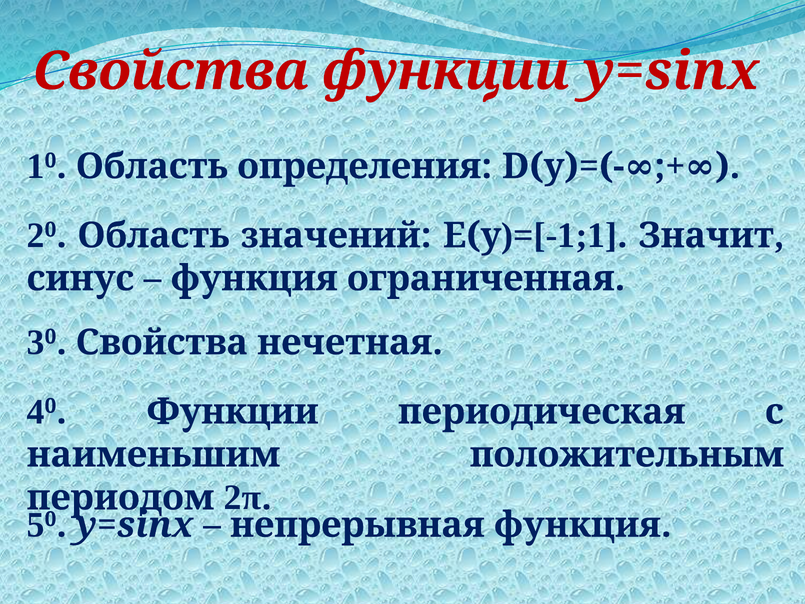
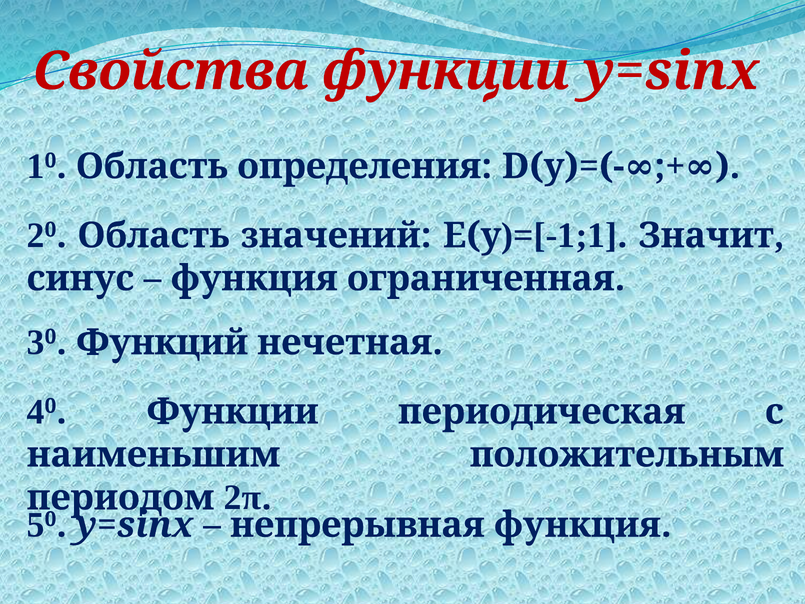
Свойства: Свойства -> Функций (162, 342)
